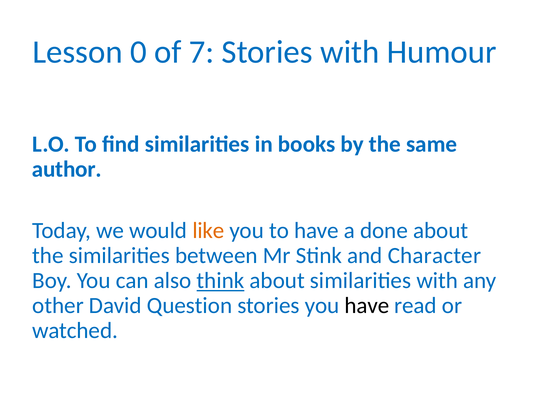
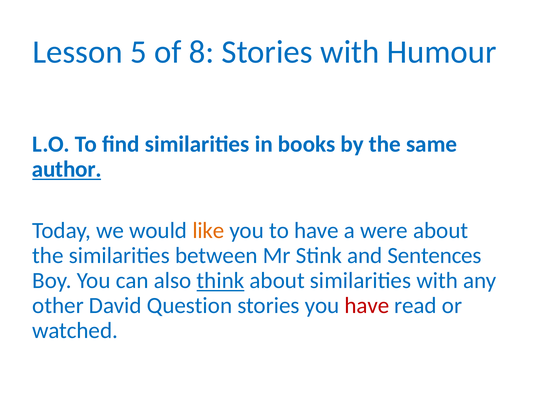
0: 0 -> 5 (138, 52)
7: 7 -> 8 (201, 52)
author underline: none -> present (67, 169)
done: done -> were (384, 231)
Character: Character -> Sentences (435, 256)
have colour: black -> red (367, 305)
